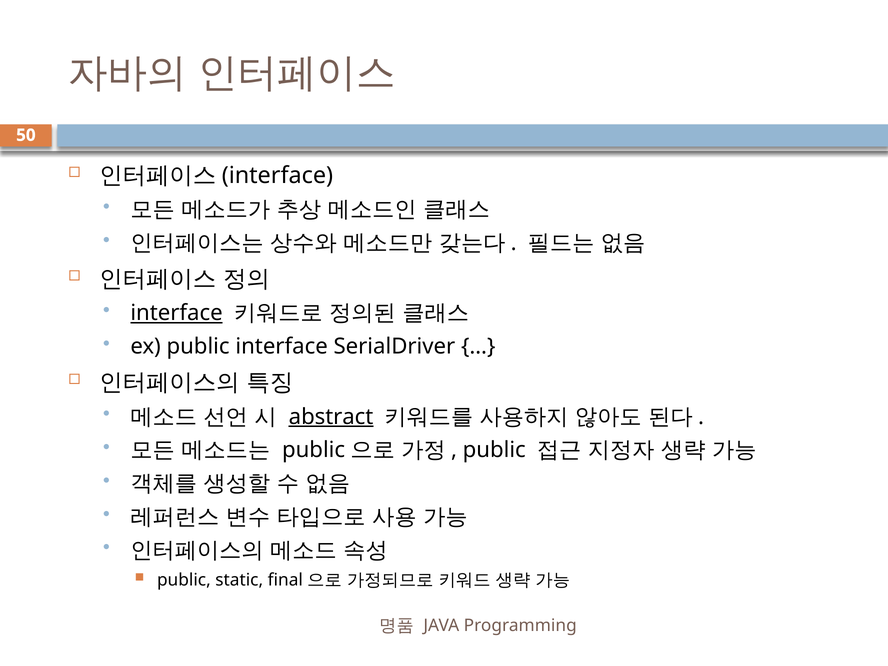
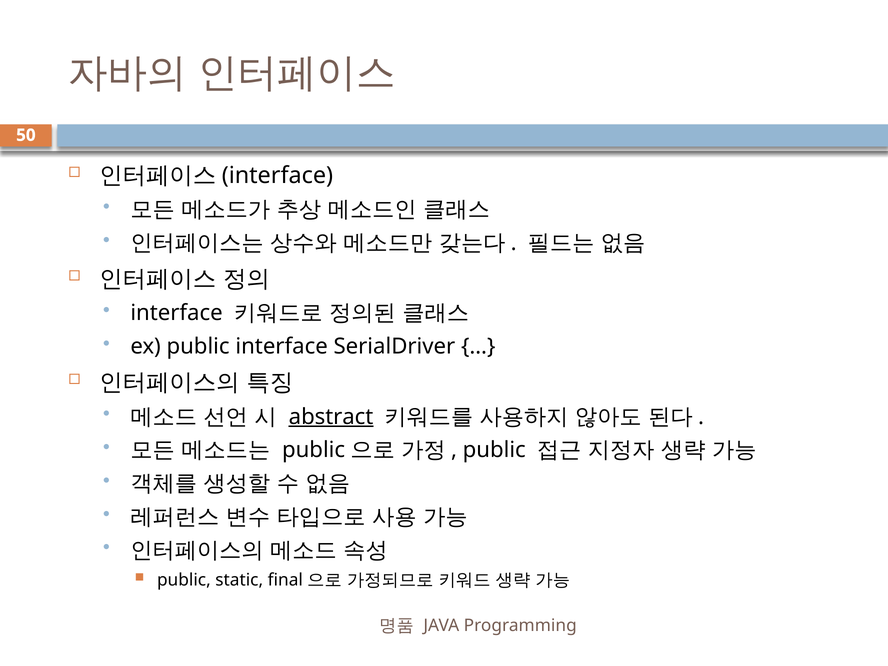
interface underline: present -> none (177, 313)
